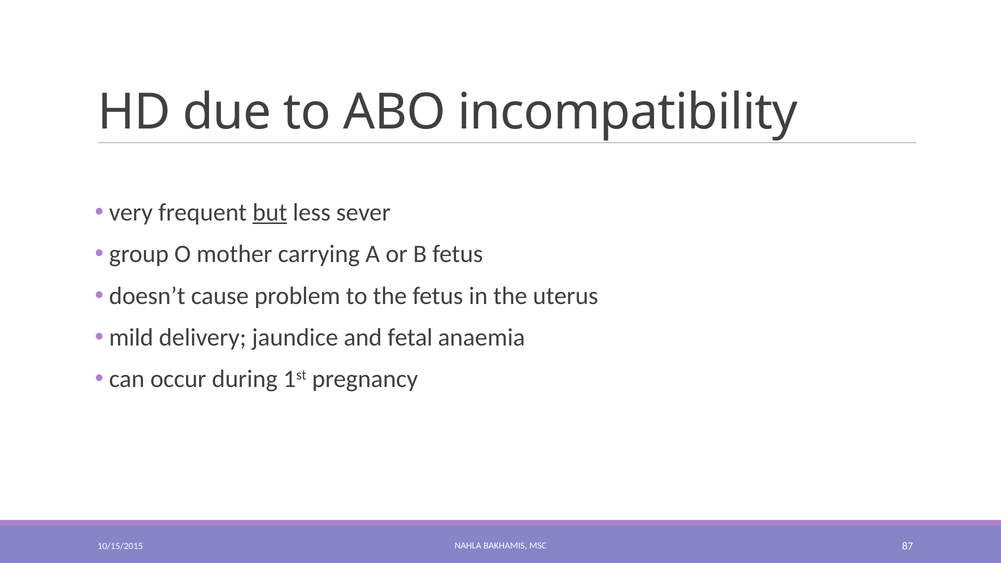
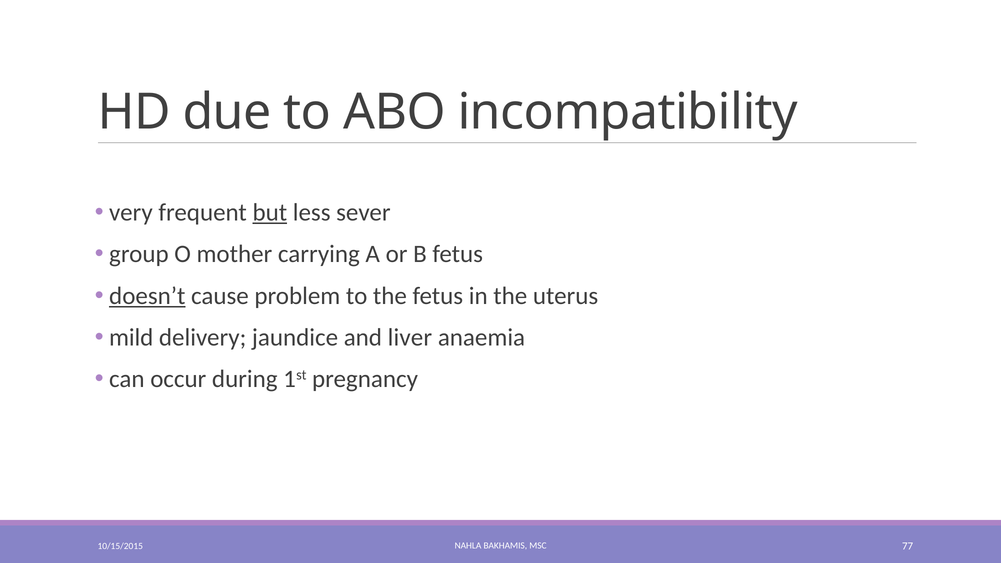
doesn’t underline: none -> present (147, 296)
fetal: fetal -> liver (410, 337)
87: 87 -> 77 (908, 546)
